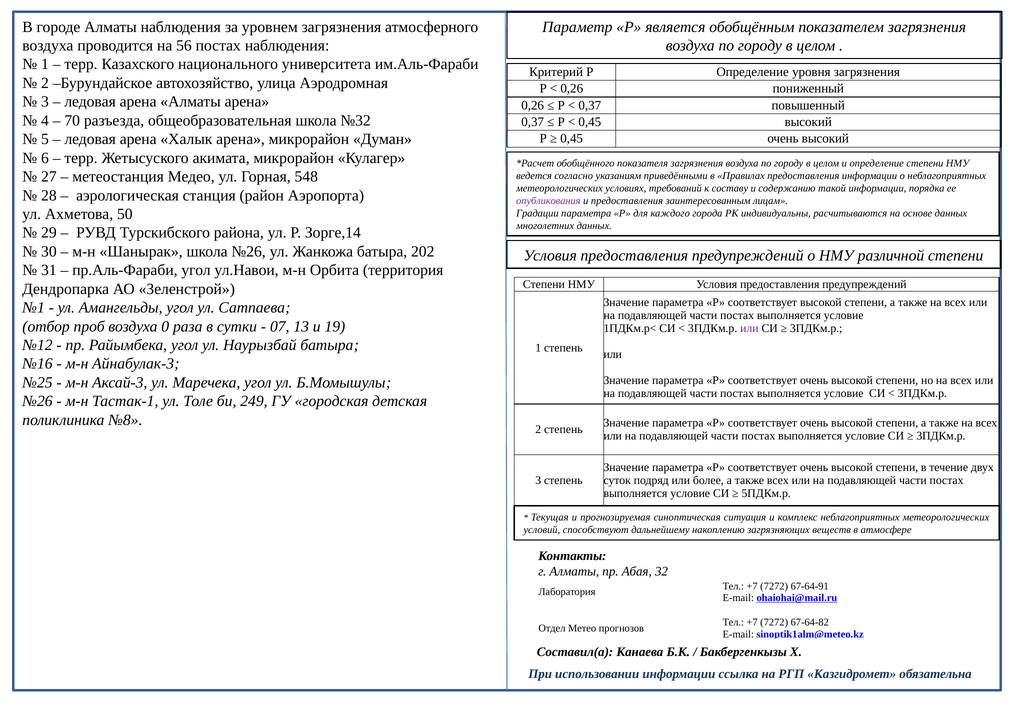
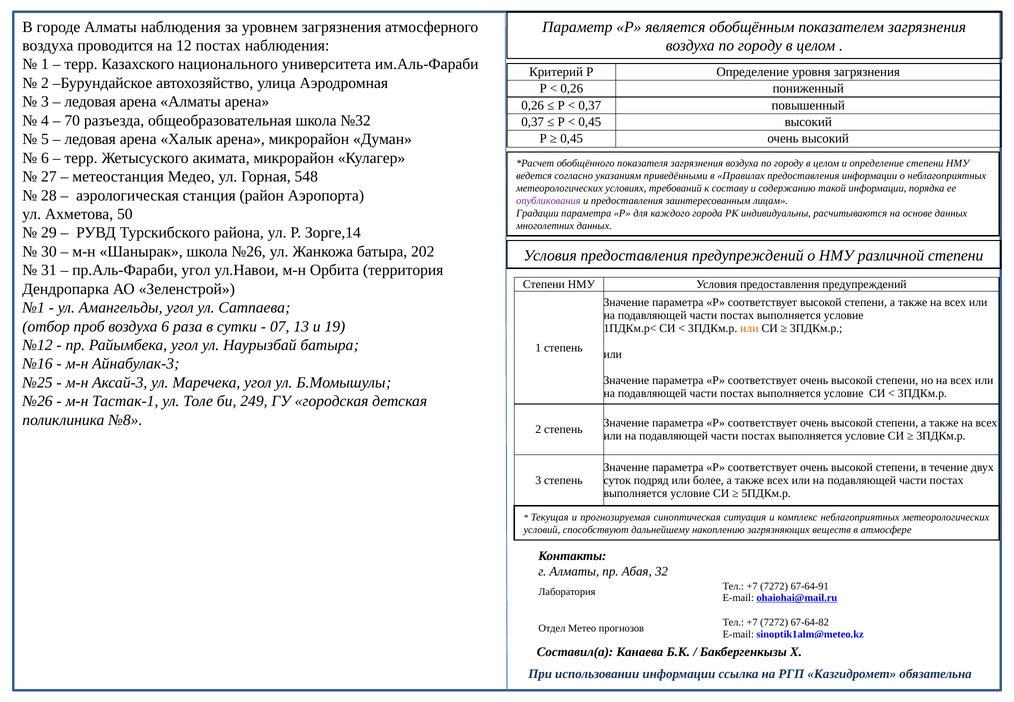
56: 56 -> 12 (184, 46)
воздуха 0: 0 -> 6 (165, 326)
или colour: purple -> orange (749, 328)
